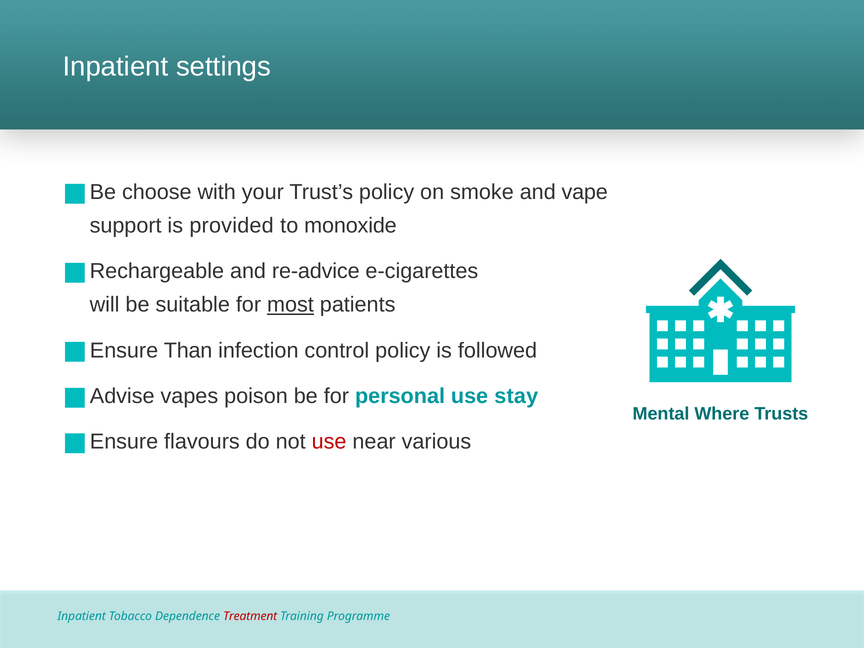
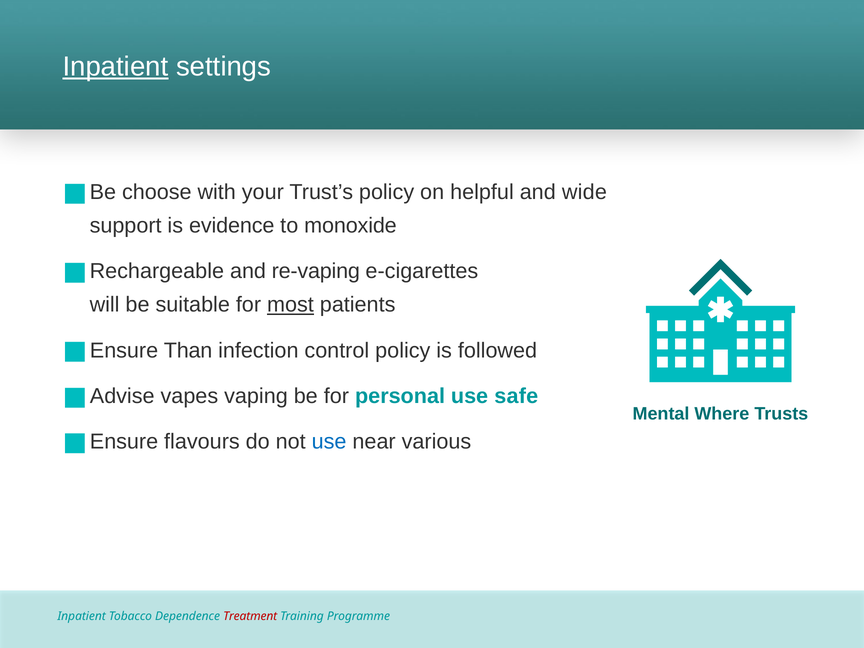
Inpatient underline: none -> present (116, 67)
smoke: smoke -> helpful (482, 192)
vape: vape -> wide (584, 192)
provided: provided -> evidence (232, 226)
re-advice: re-advice -> re-vaping (316, 271)
poison: poison -> vaping (256, 396)
stay: stay -> safe (516, 396)
use colour: red -> blue (329, 442)
